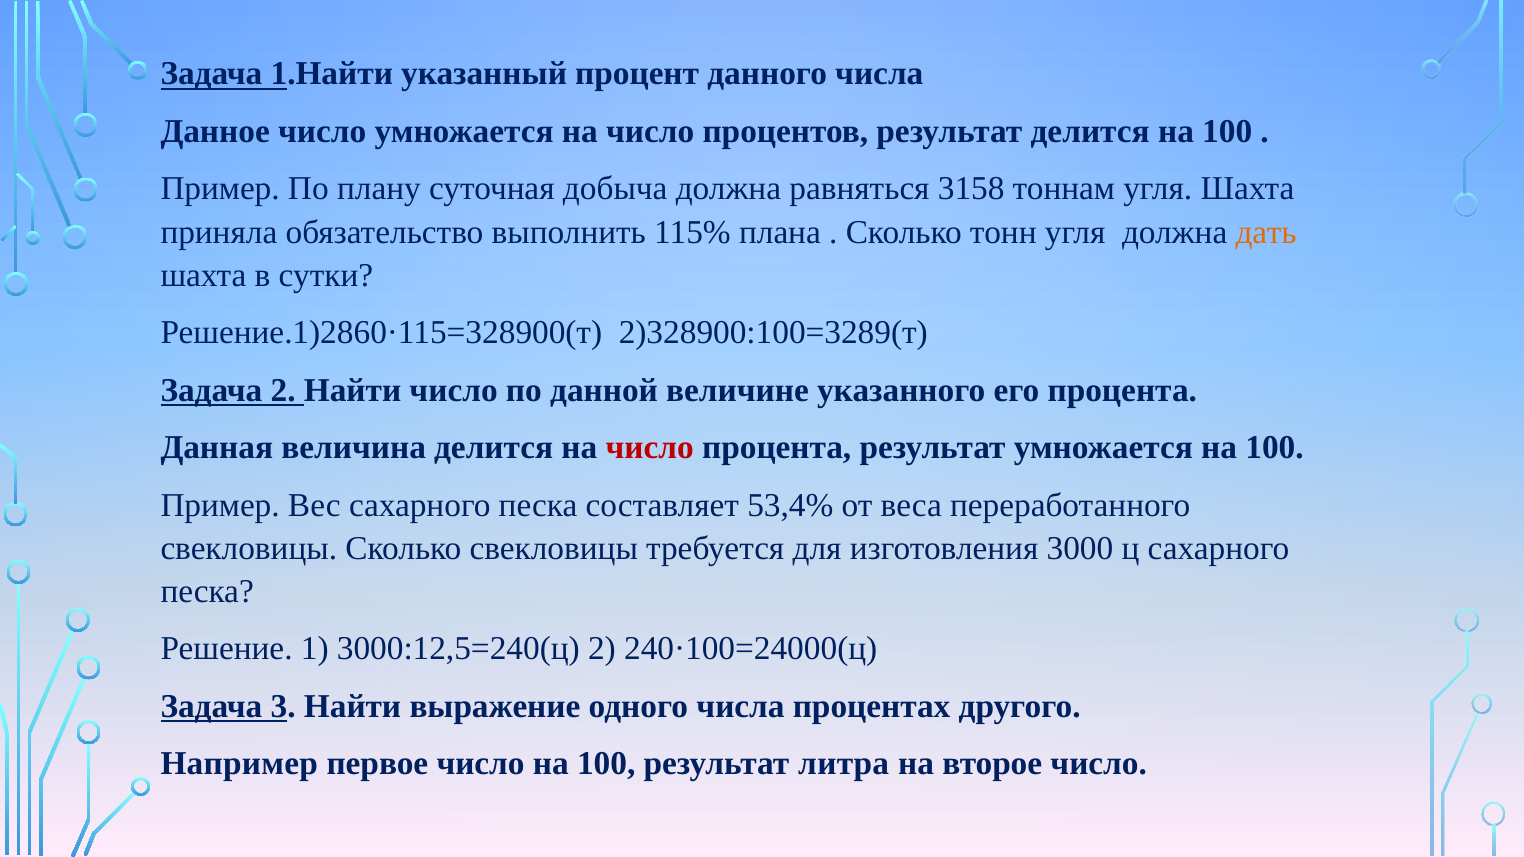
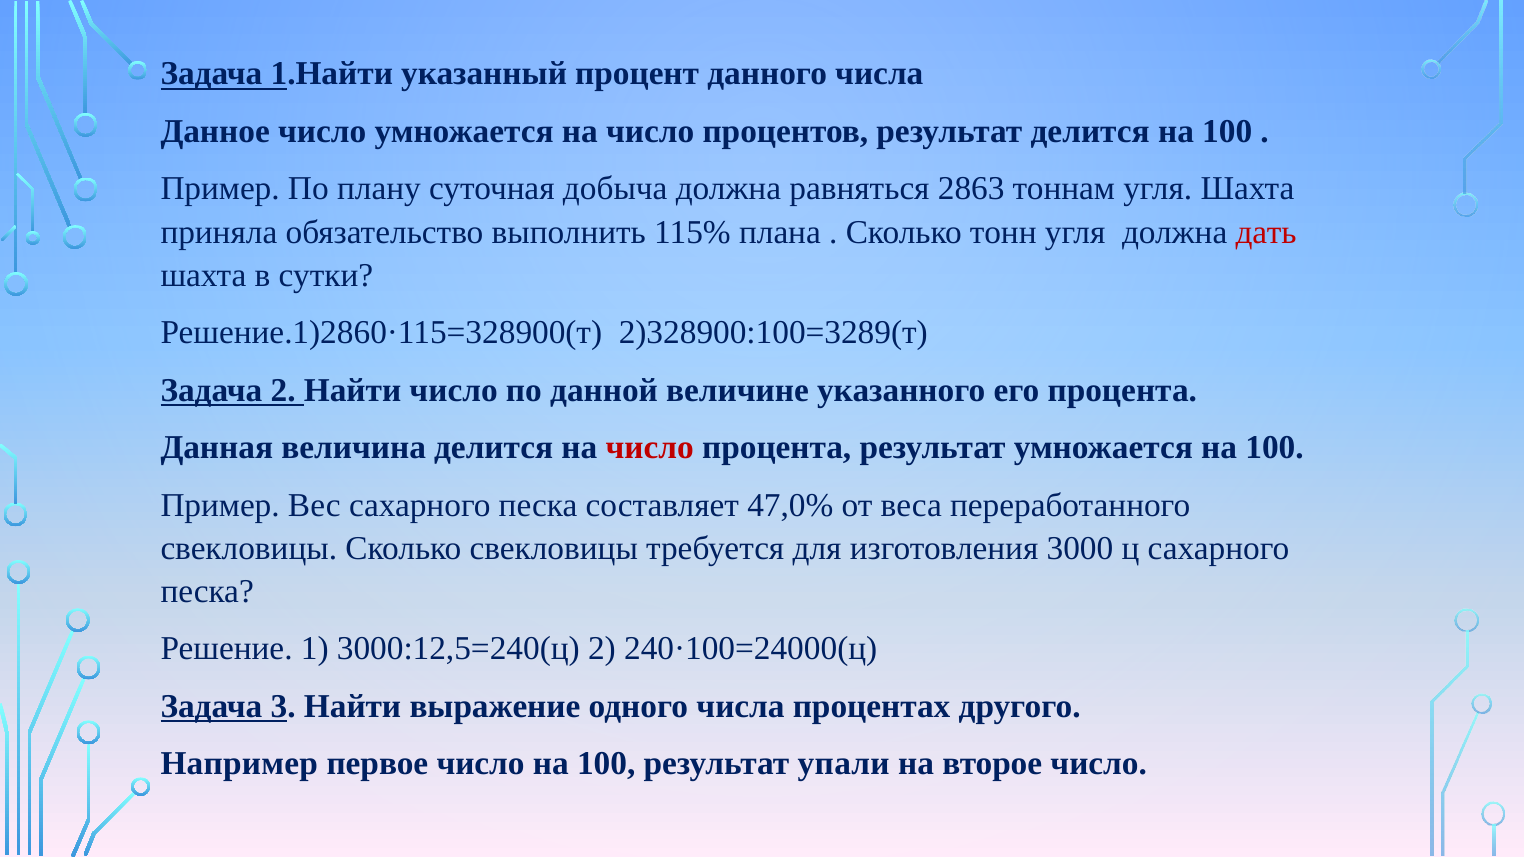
3158: 3158 -> 2863 (971, 189)
дать colour: orange -> red (1266, 232)
53,4%: 53,4% -> 47,0% (790, 505)
литра: литра -> упали (844, 764)
